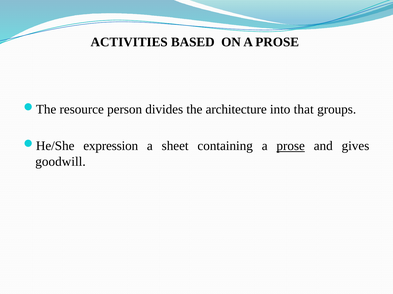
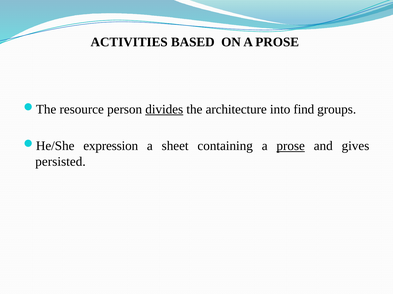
divides underline: none -> present (164, 110)
that: that -> find (304, 110)
goodwill: goodwill -> persisted (60, 162)
